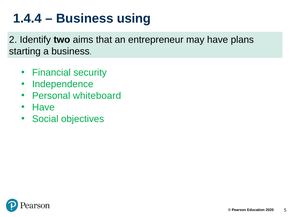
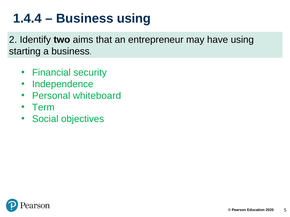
have plans: plans -> using (242, 40)
Have: Have -> Term (43, 108)
